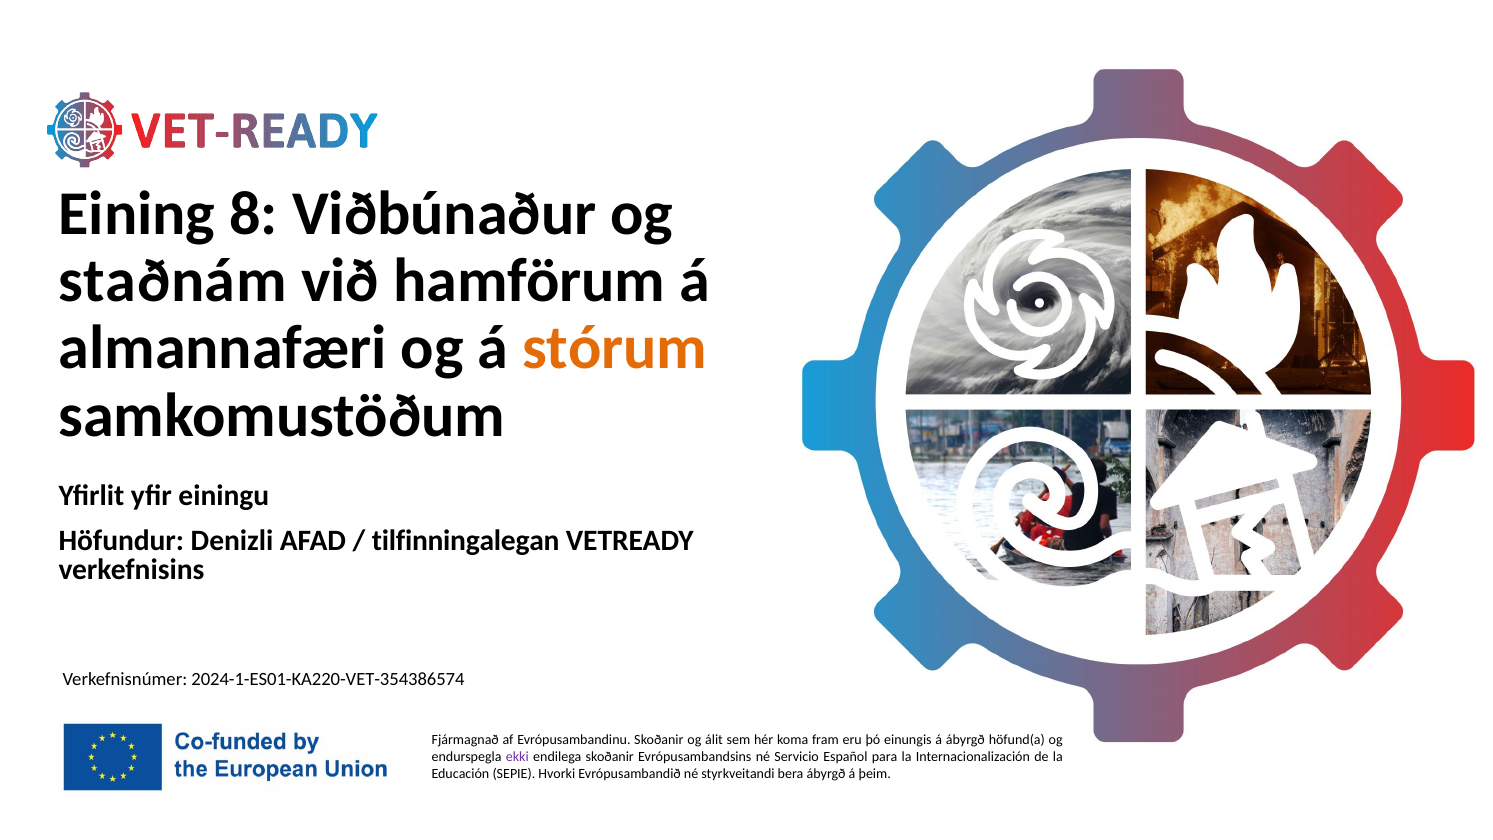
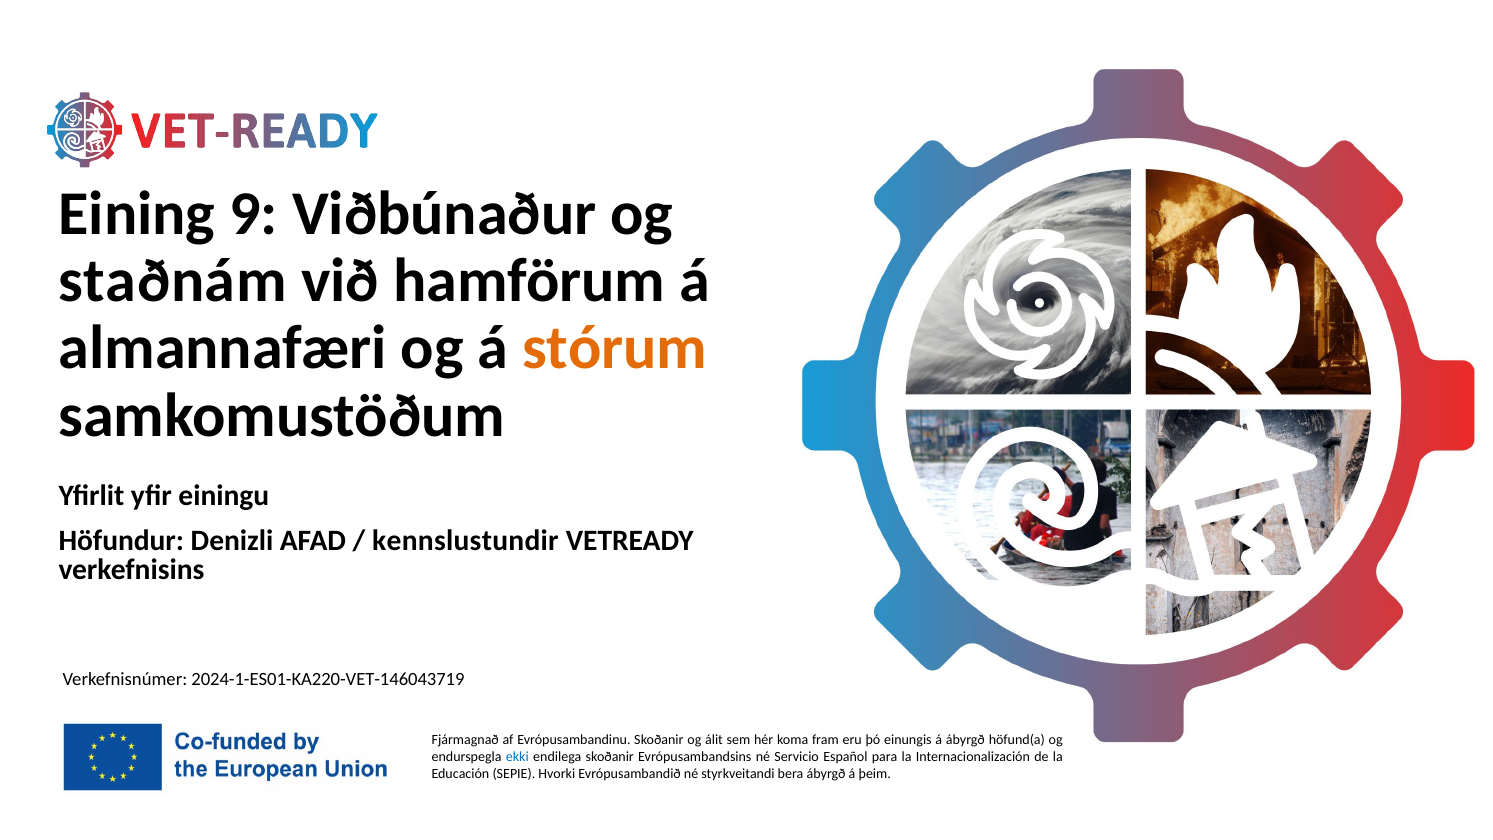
8: 8 -> 9 (254, 214)
tilfinningalegan: tilfinningalegan -> kennslustundir (465, 541)
2024-1-ES01-KA220-VET-354386574: 2024-1-ES01-KA220-VET-354386574 -> 2024-1-ES01-KA220-VET-146043719 (328, 679)
ekki colour: purple -> blue (517, 757)
